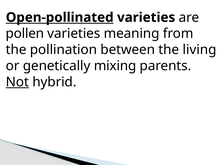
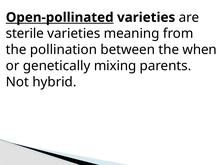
pollen: pollen -> sterile (25, 33)
living: living -> when (200, 49)
Not underline: present -> none (17, 82)
